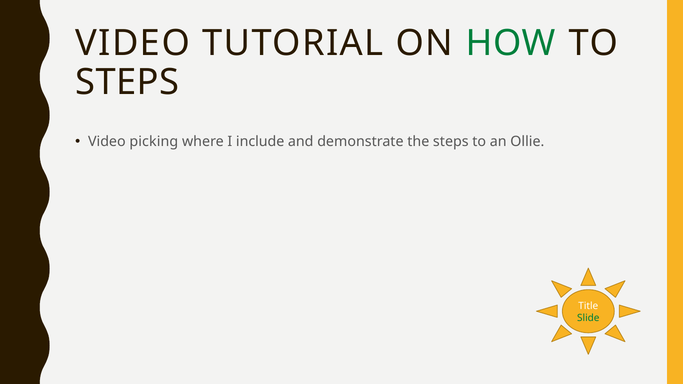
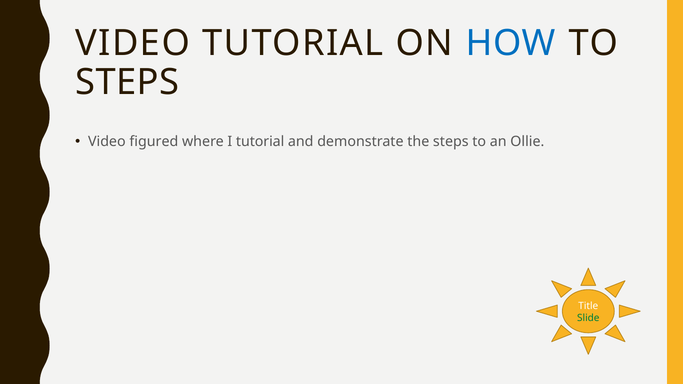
HOW colour: green -> blue (511, 43)
picking: picking -> figured (154, 142)
I include: include -> tutorial (260, 142)
